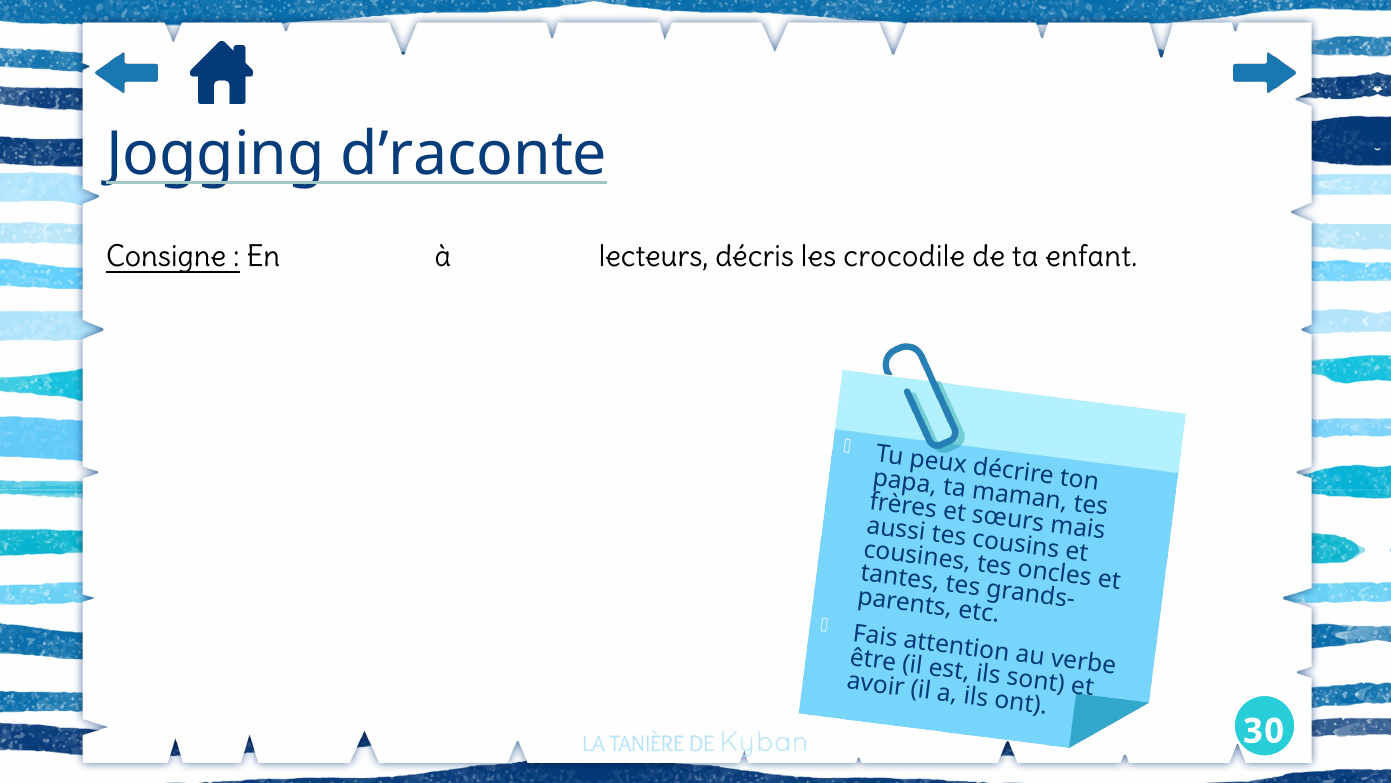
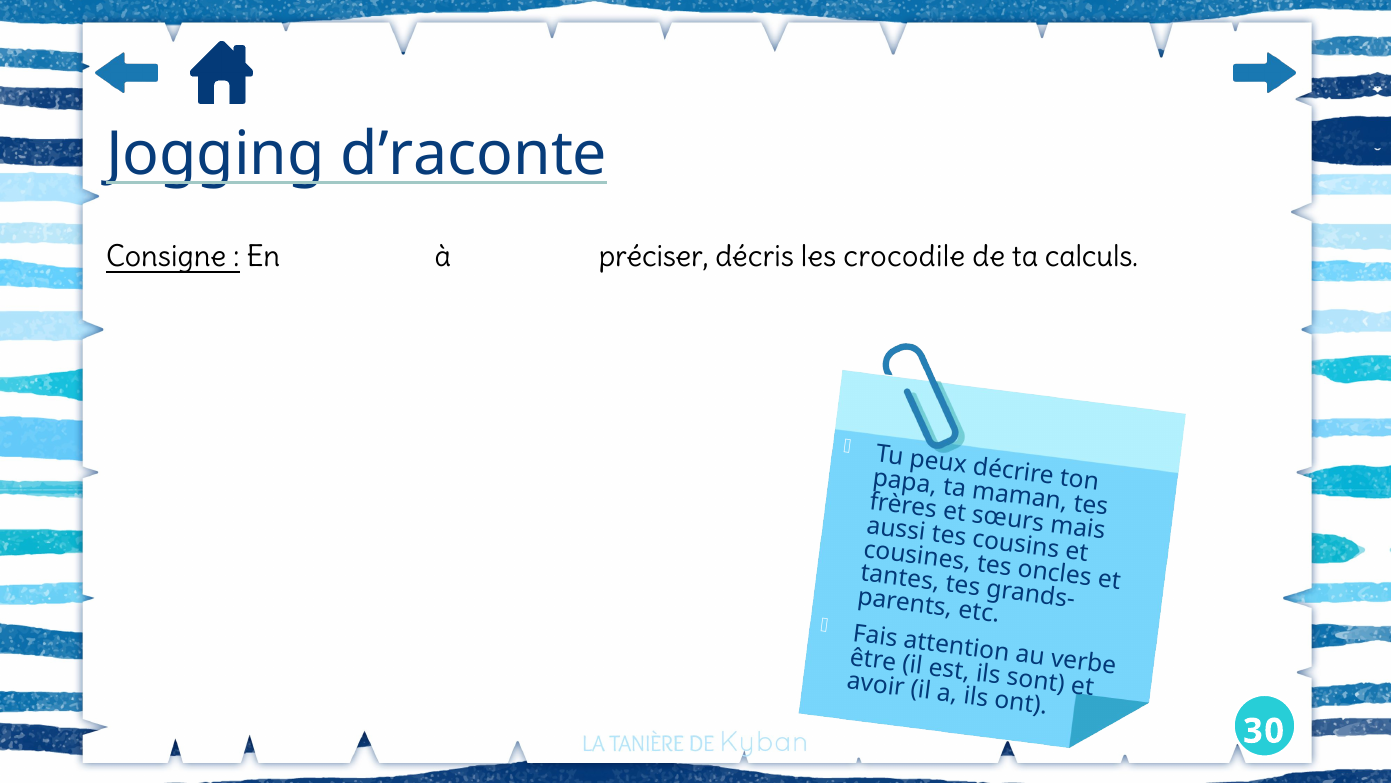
lecteurs: lecteurs -> préciser (654, 256)
enfant: enfant -> calculs (1092, 256)
